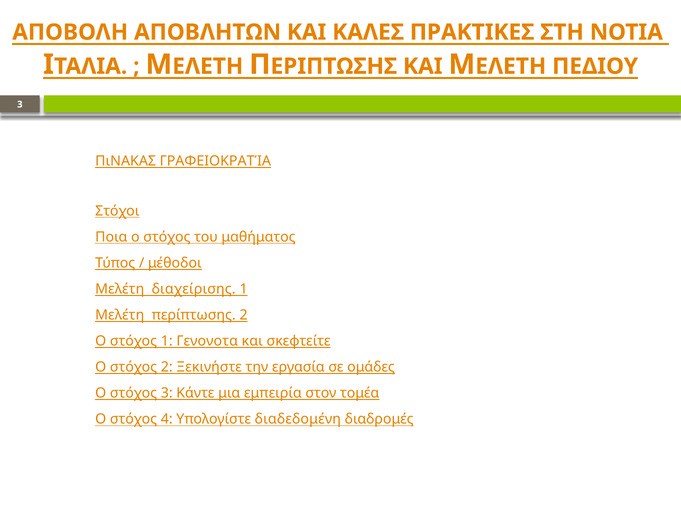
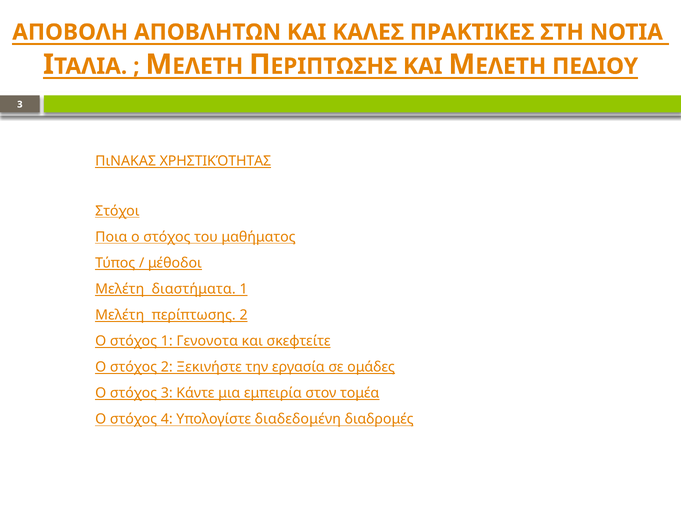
ΓΡΑΦΕΙΟΚΡΑΤΊΑ: ΓΡΑΦΕΙΟΚΡΑΤΊΑ -> ΧΡΗΣΤΙΚΌΤΗΤΑΣ (215, 161)
διαχείρισης: διαχείρισης -> διαστήματα (194, 289)
